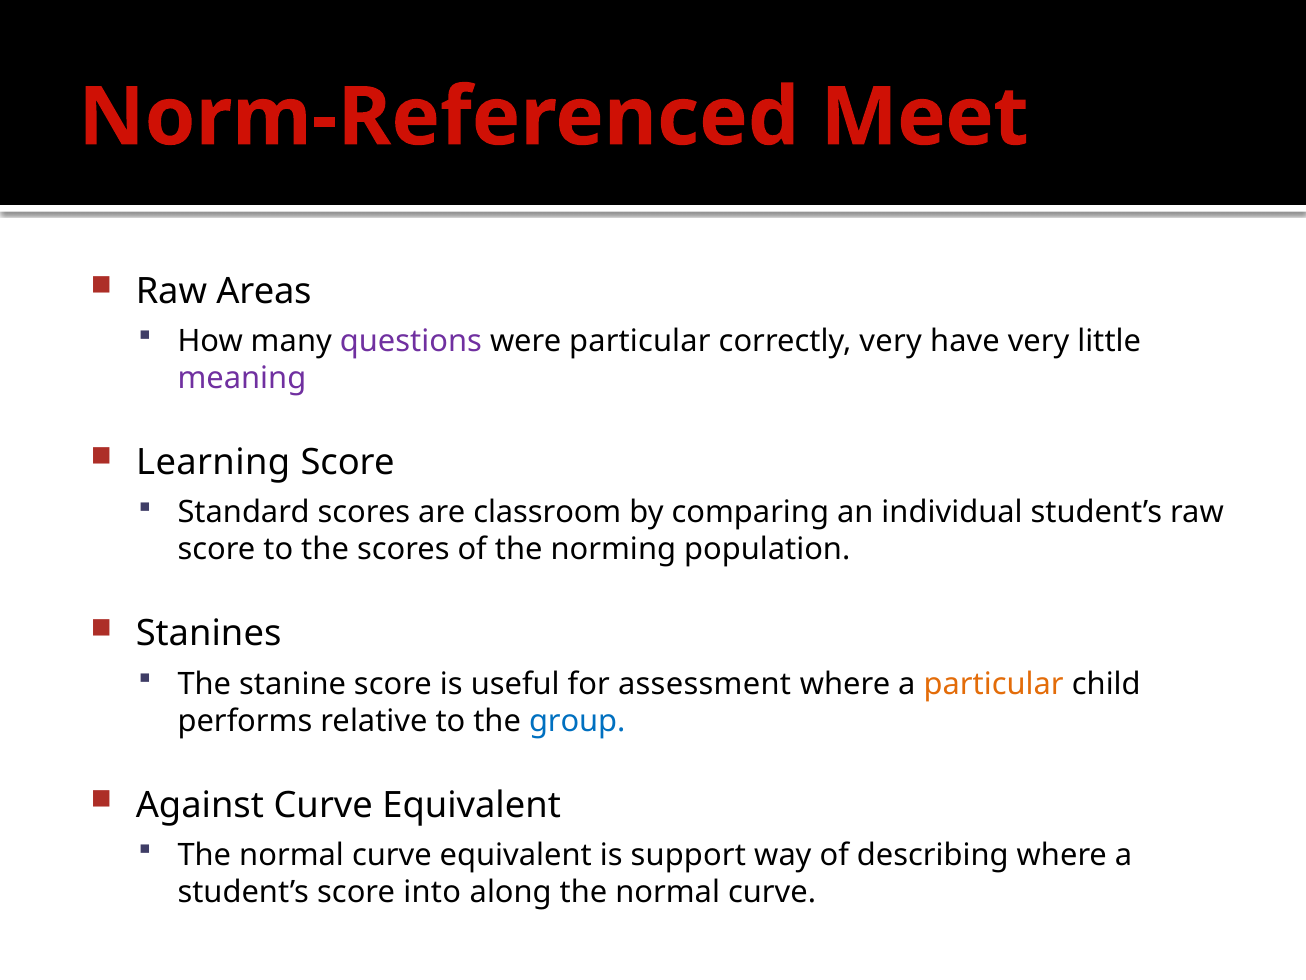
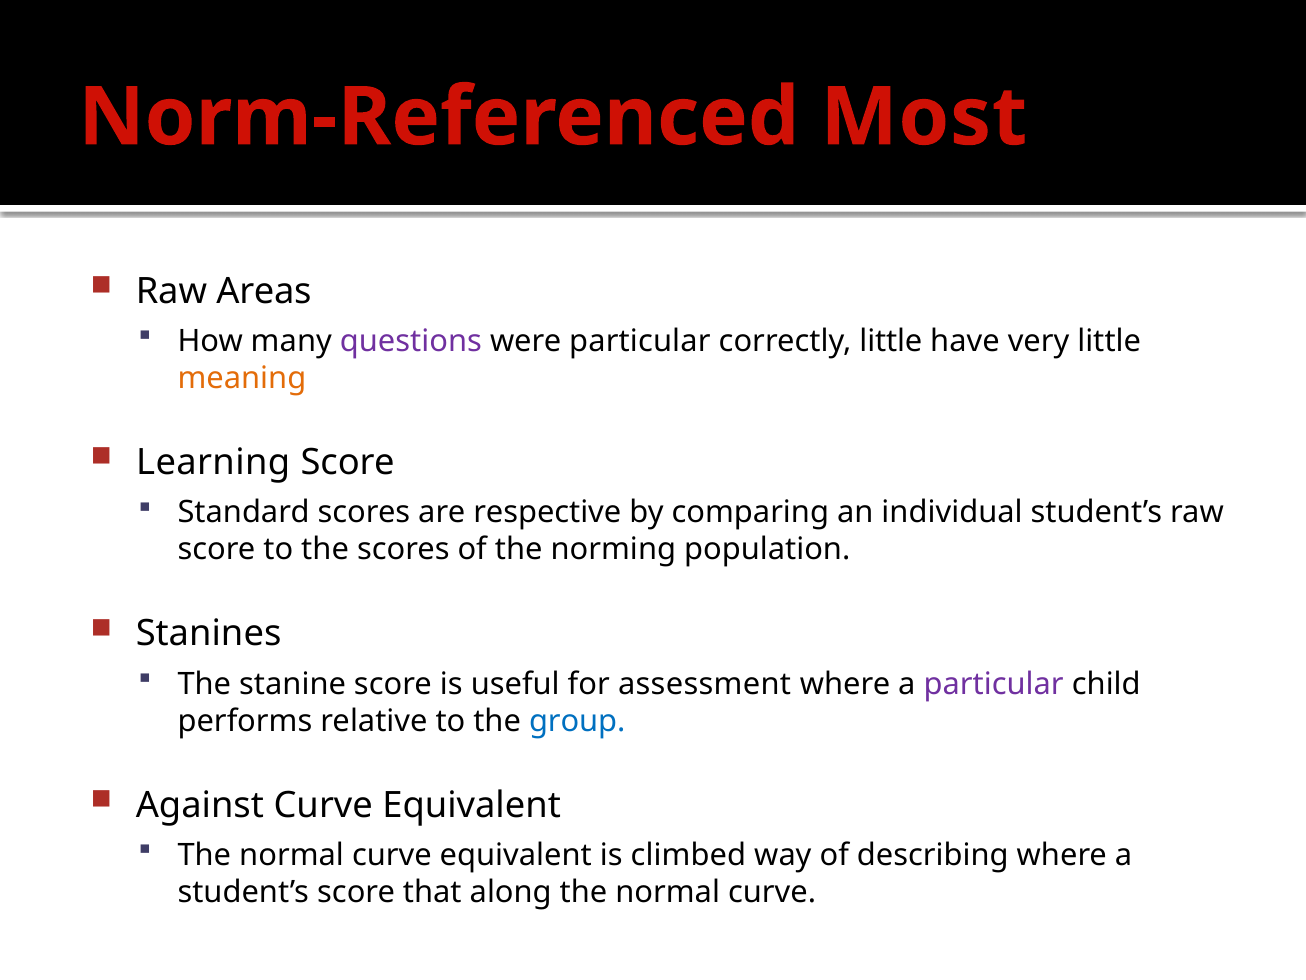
Meet: Meet -> Most (924, 117)
correctly very: very -> little (891, 341)
meaning colour: purple -> orange (242, 378)
classroom: classroom -> respective (547, 512)
particular colour: orange -> purple (994, 684)
support: support -> climbed (688, 855)
into: into -> that (432, 892)
